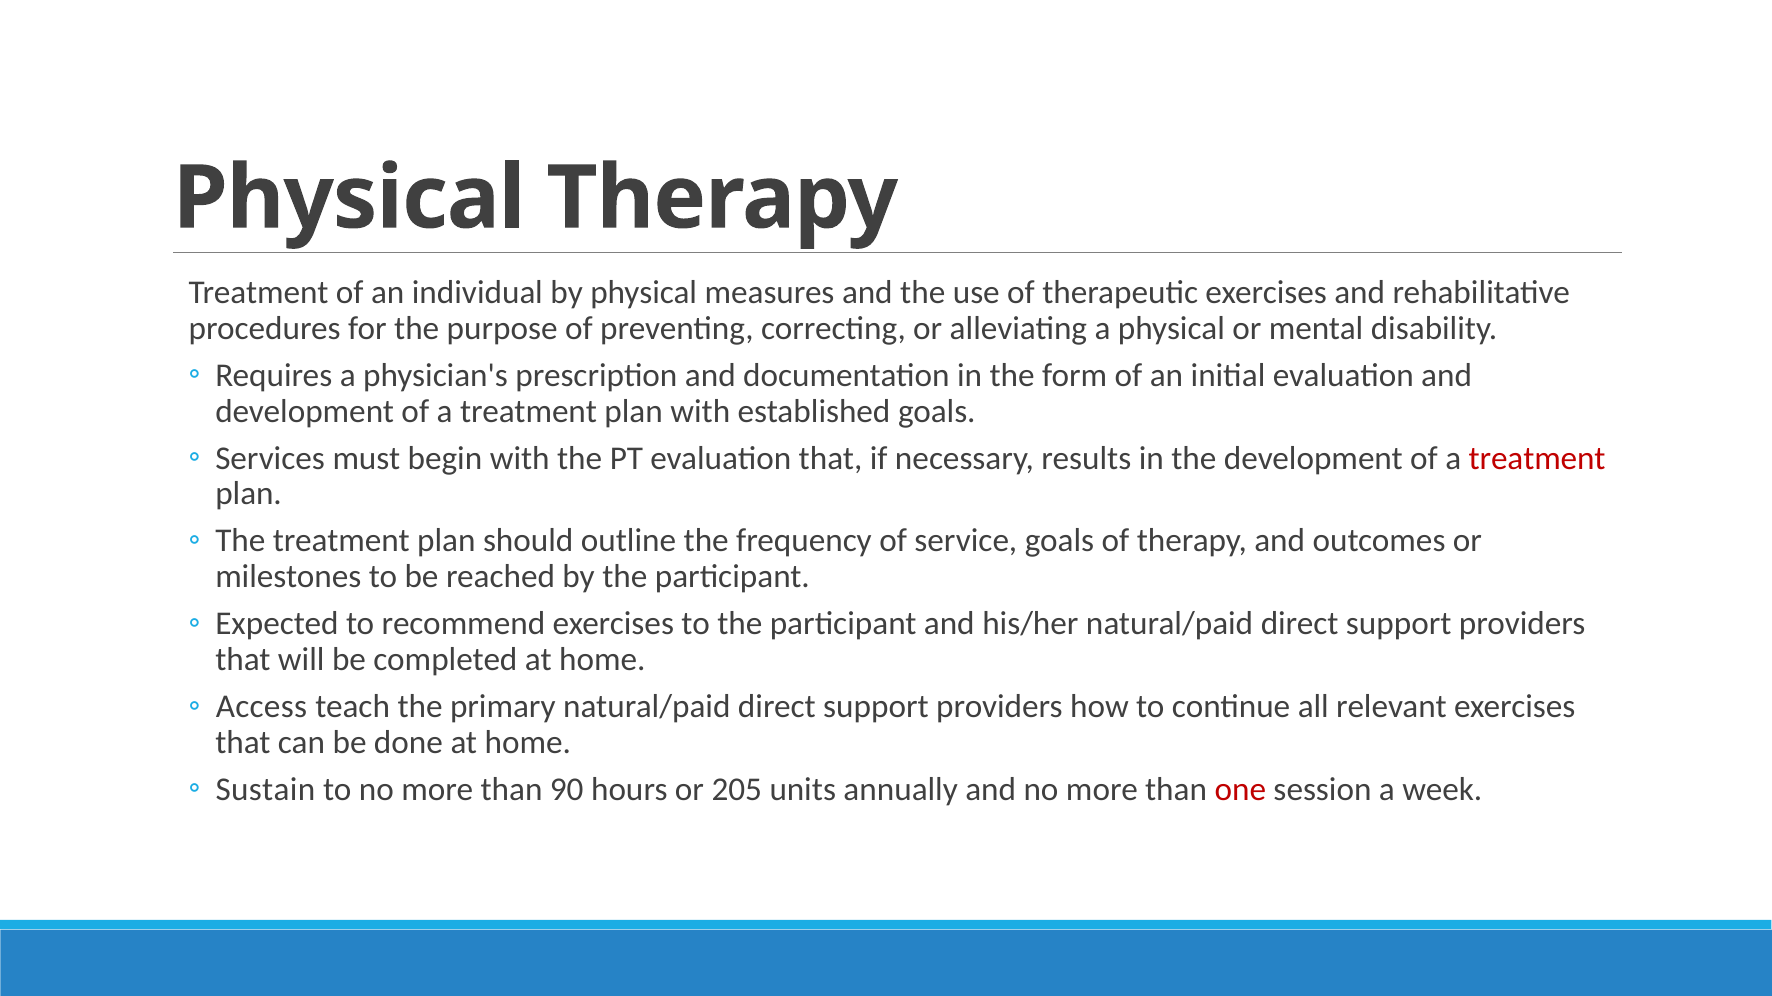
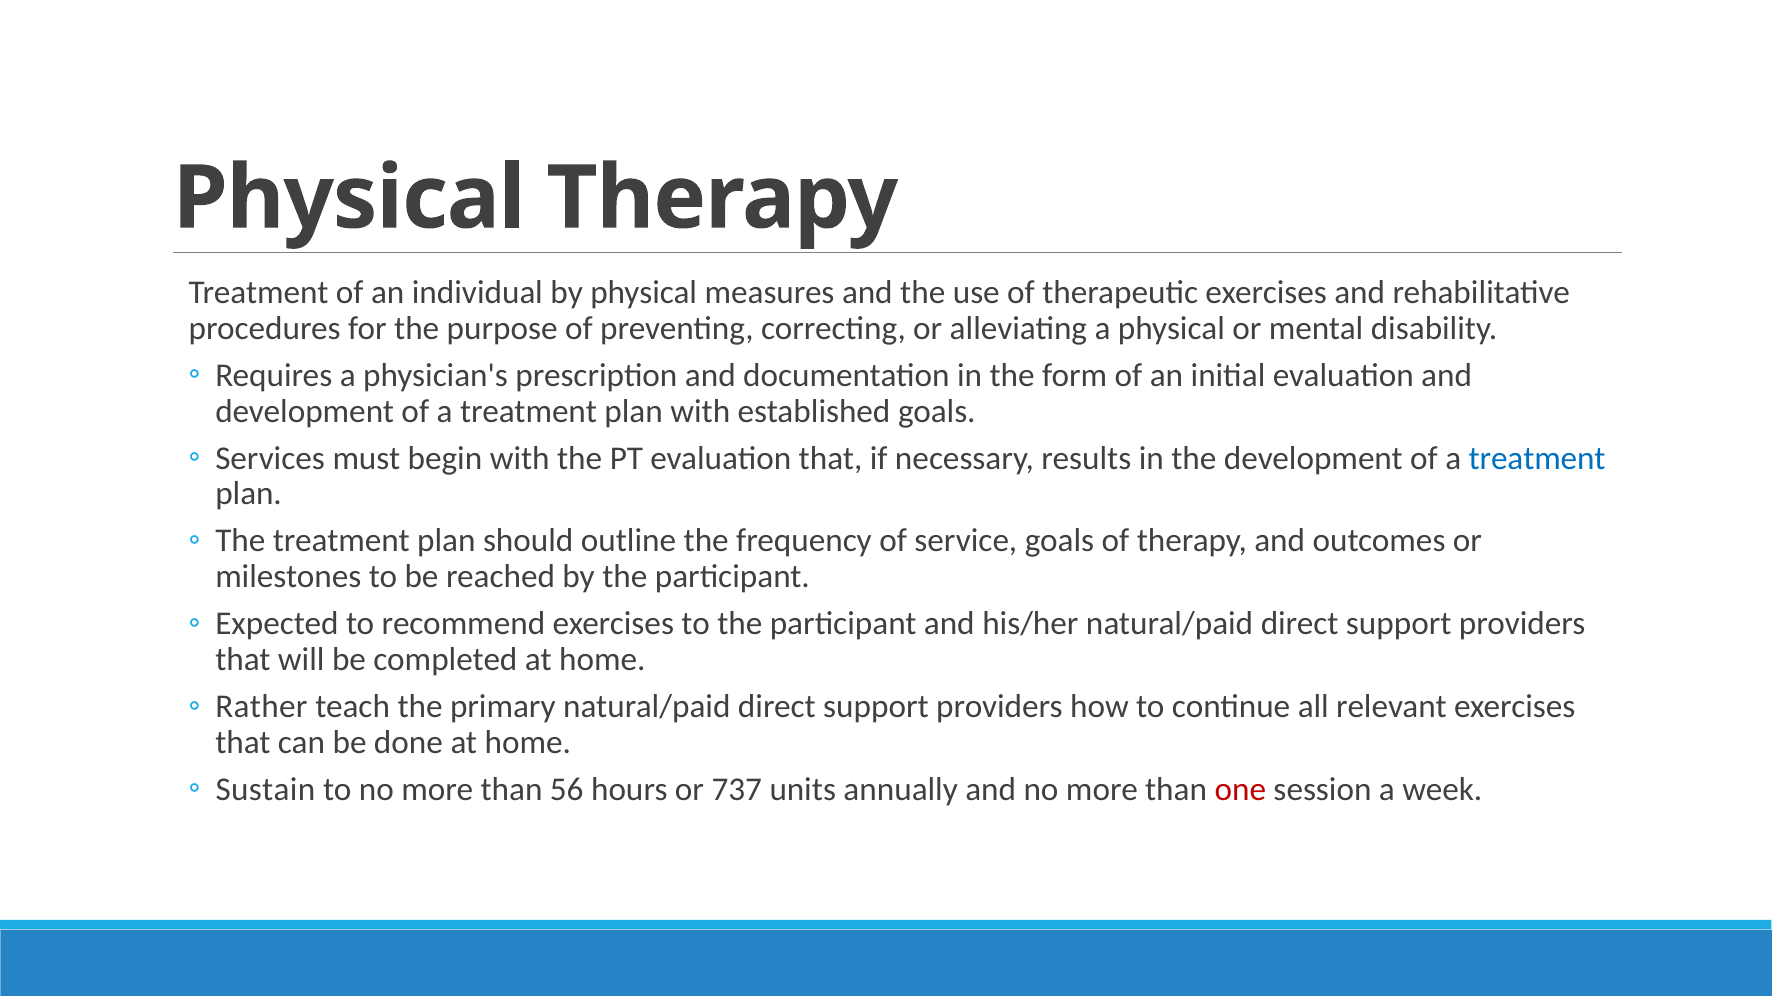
treatment colour: red -> blue (1537, 458)
Access: Access -> Rather (261, 707)
90: 90 -> 56 (567, 790)
205: 205 -> 737 (737, 790)
